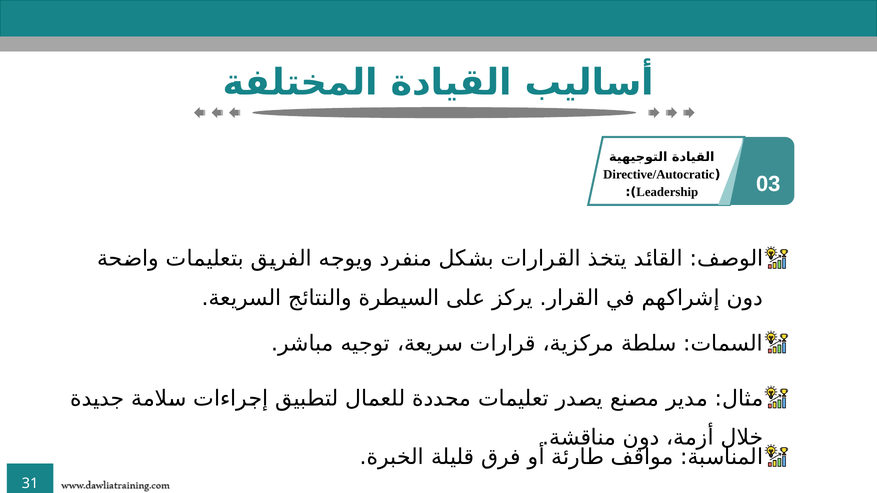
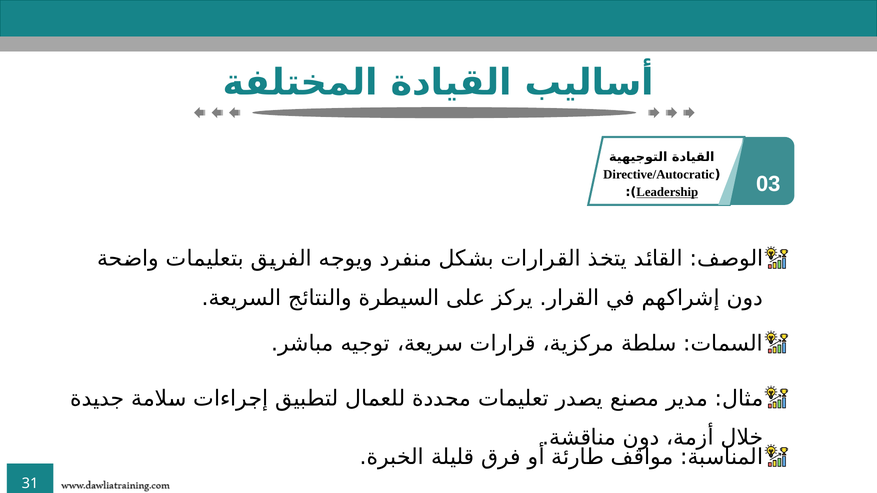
Leadership underline: none -> present (667, 192)
